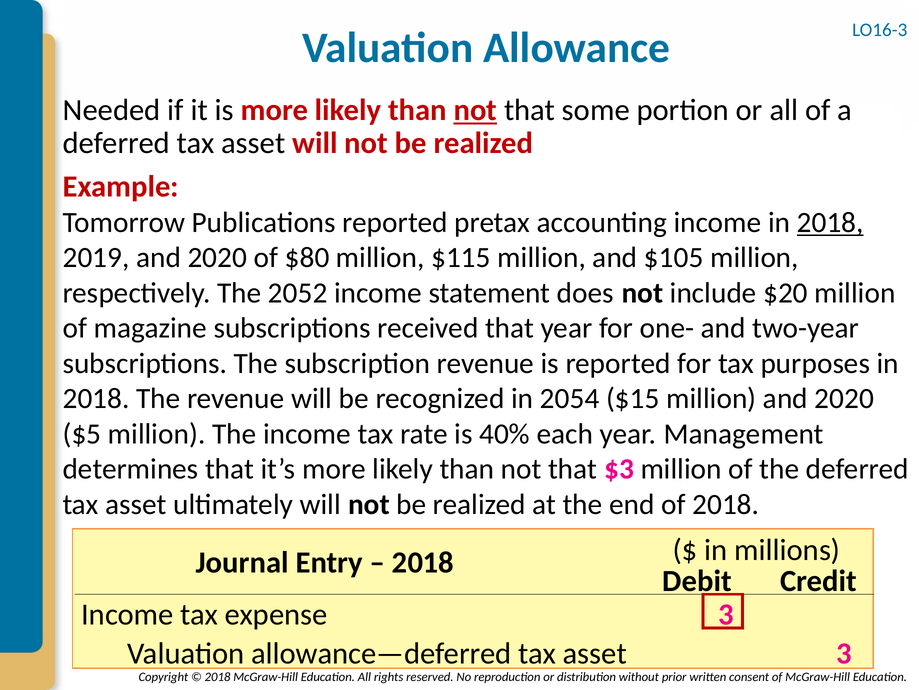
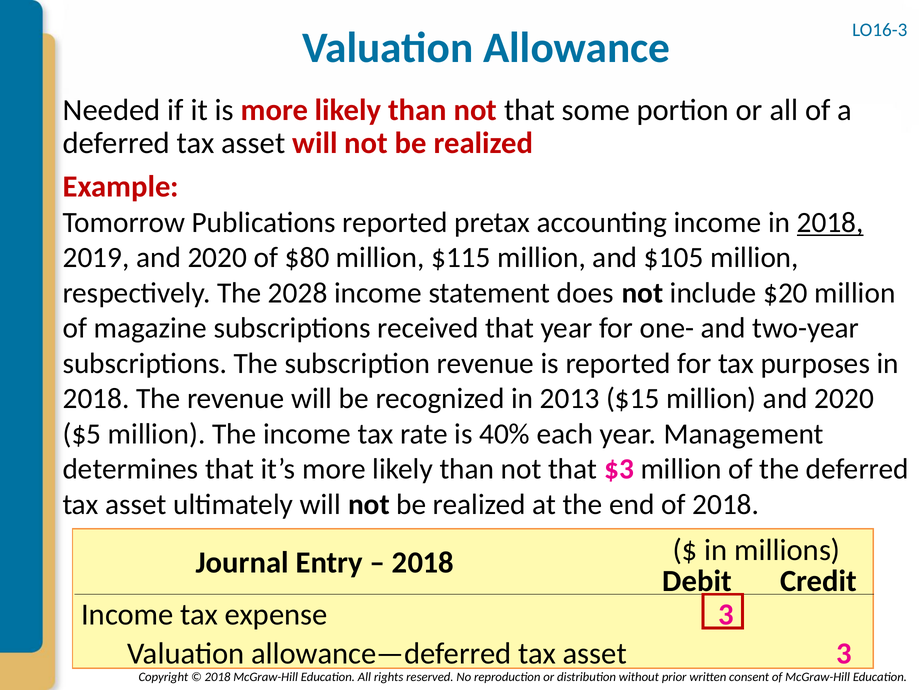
not underline: present -> none (475, 110)
2052: 2052 -> 2028 (298, 293)
2054: 2054 -> 2013 (570, 398)
